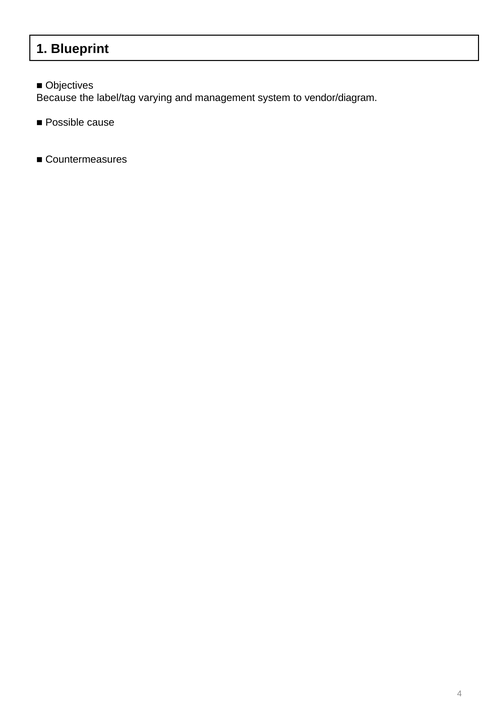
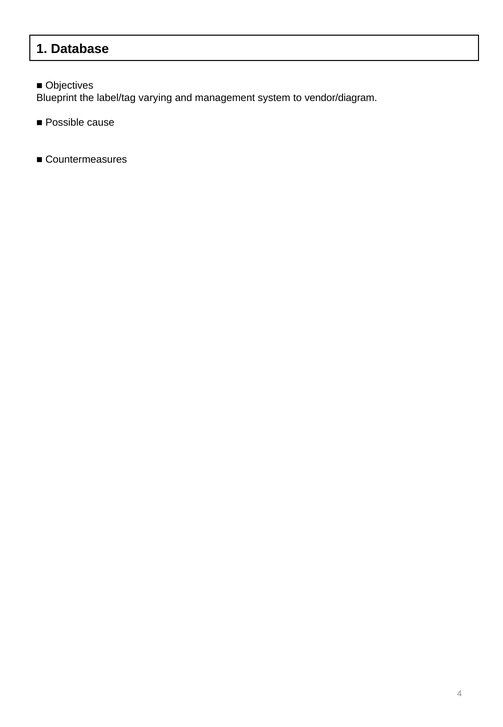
Blueprint: Blueprint -> Database (80, 49)
Because: Because -> Blueprint (57, 98)
